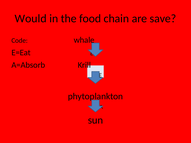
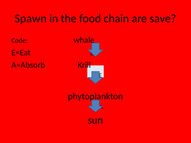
Would: Would -> Spawn (31, 18)
